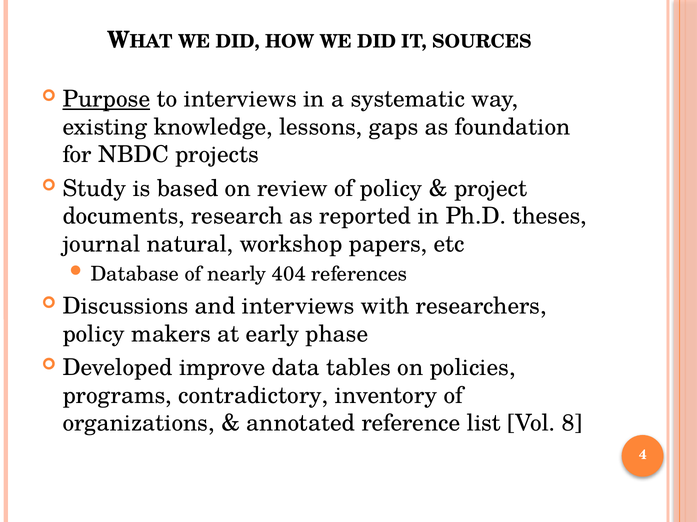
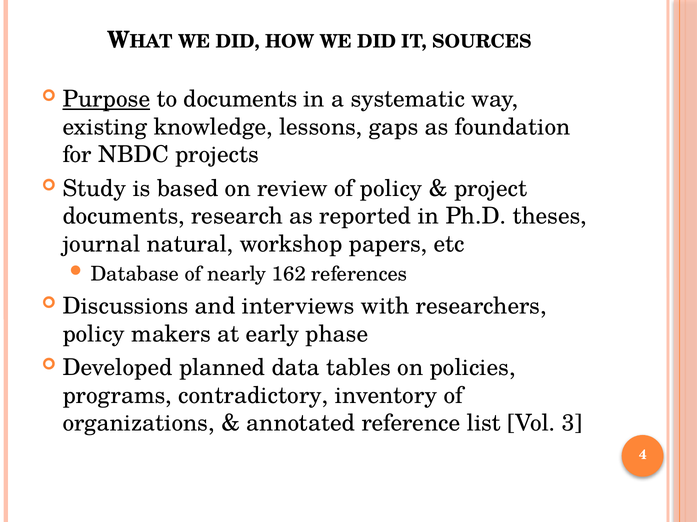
to interviews: interviews -> documents (240, 99)
404: 404 -> 162 (289, 274)
improve: improve -> planned (222, 368)
8: 8 -> 3 (572, 424)
